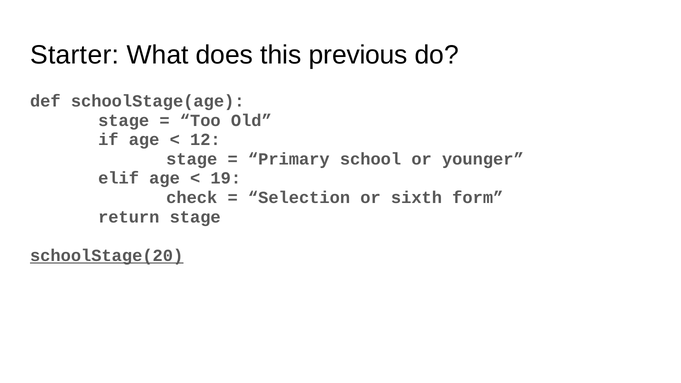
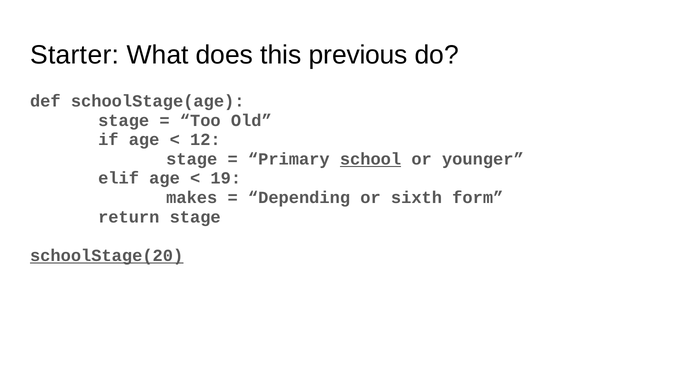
school underline: none -> present (371, 159)
check: check -> makes (192, 198)
Selection: Selection -> Depending (299, 198)
